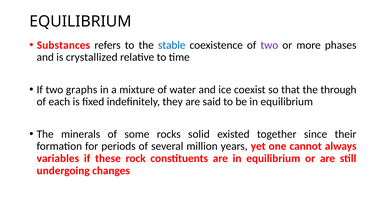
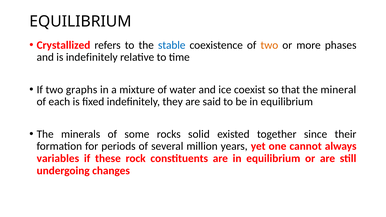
Substances: Substances -> Crystallized (63, 45)
two colour: purple -> orange (269, 45)
is crystallized: crystallized -> indefinitely (92, 57)
through: through -> mineral (338, 90)
